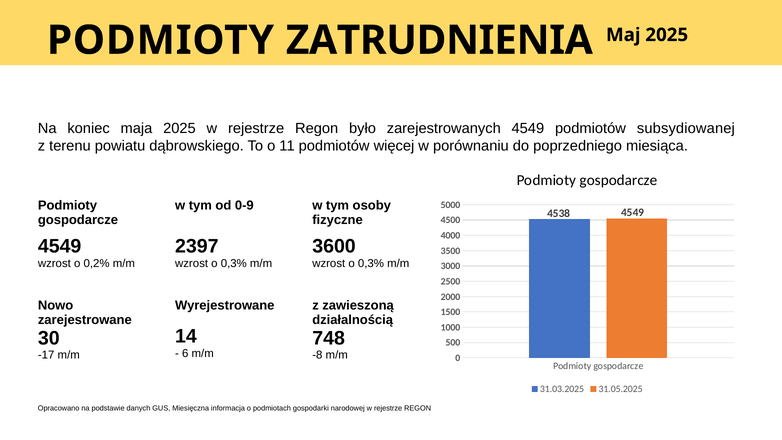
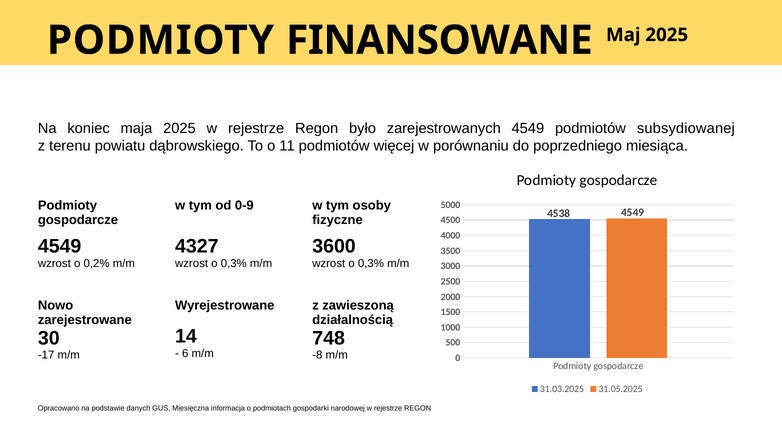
ZATRUDNIENIA: ZATRUDNIENIA -> FINANSOWANE (439, 40)
2397: 2397 -> 4327 (197, 246)
